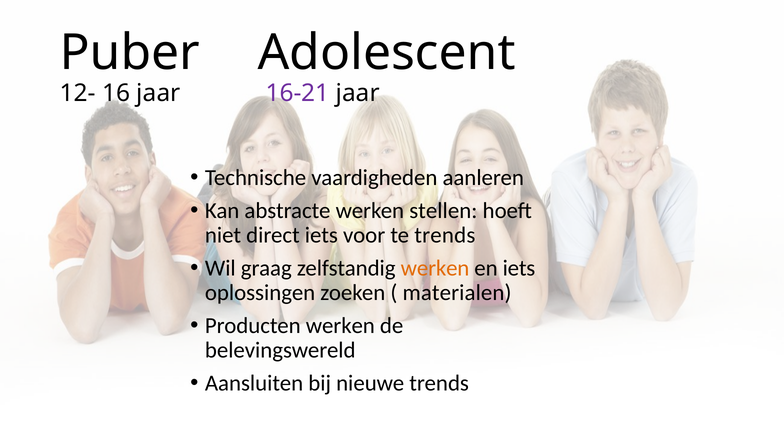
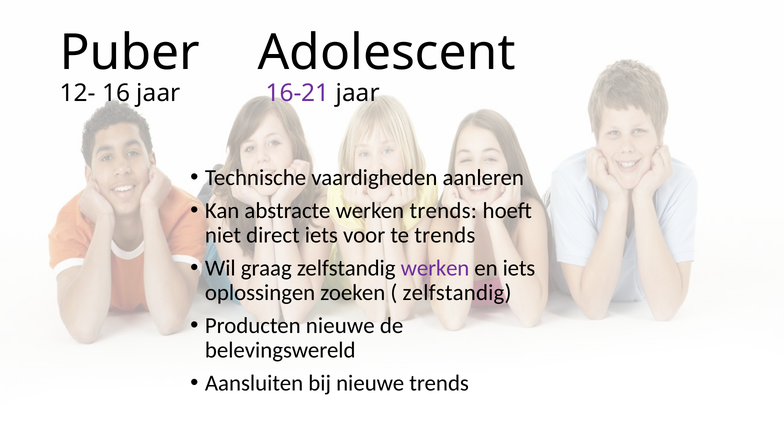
werken stellen: stellen -> trends (443, 211)
werken colour: orange -> purple (435, 268)
materialen: materialen -> zelfstandig (457, 293)
Producten werken: werken -> nieuwe (340, 326)
